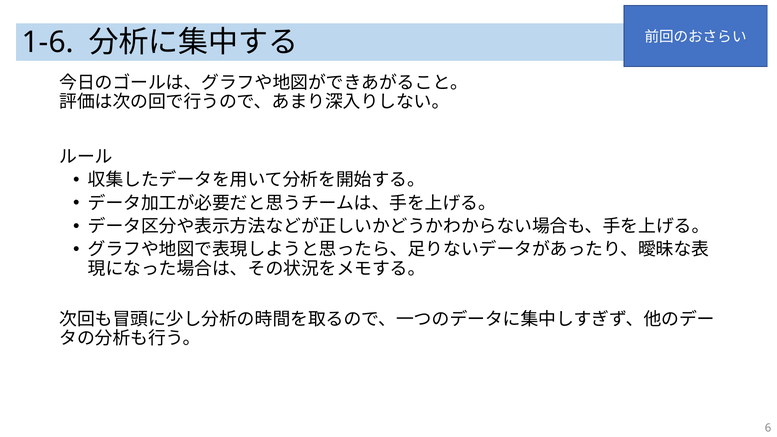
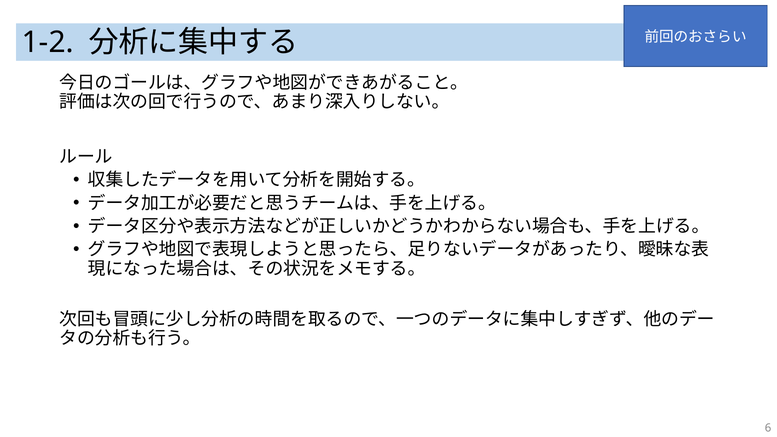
1-6: 1-6 -> 1-2 (48, 42)
